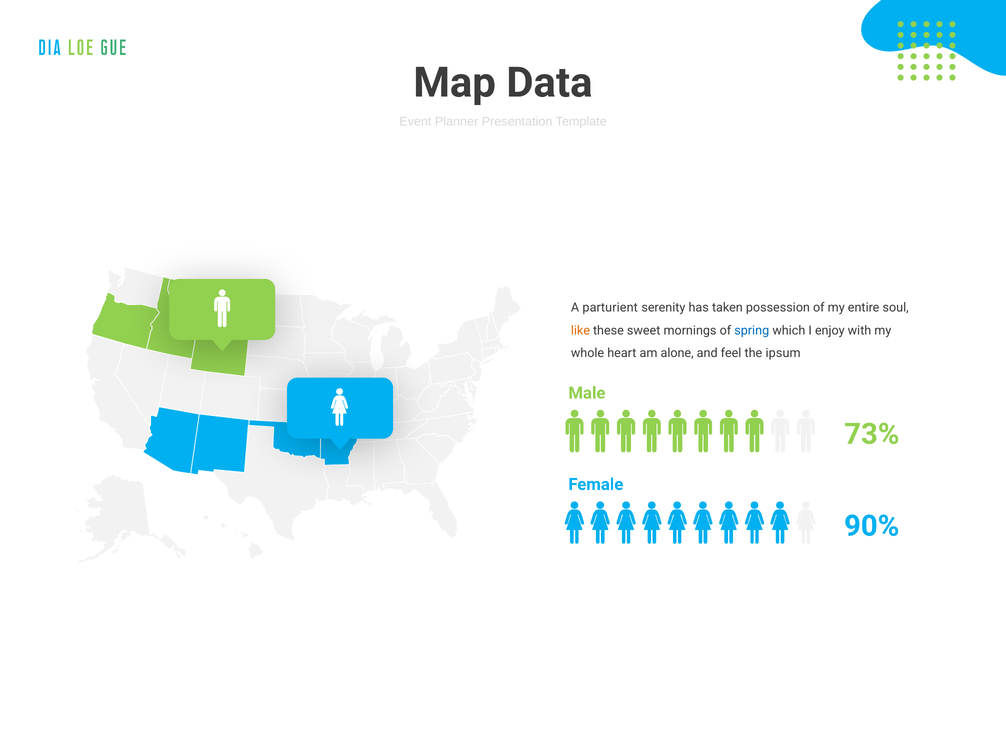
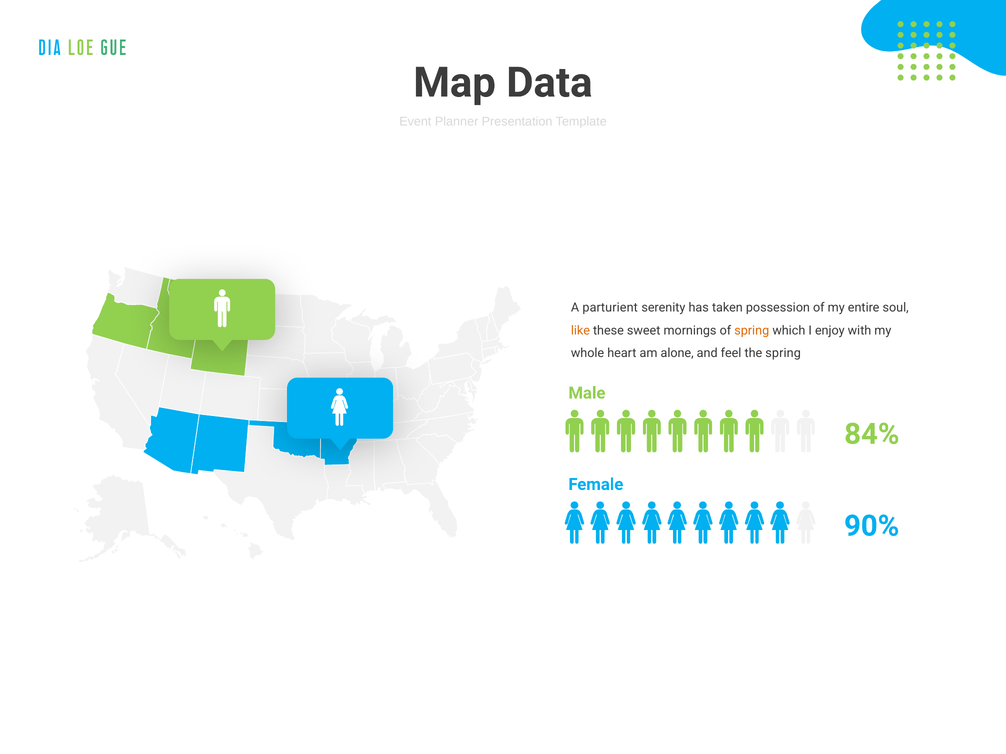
spring colour: blue -> orange (752, 331)
the ipsum: ipsum -> spring (783, 353)
73%: 73% -> 84% (872, 434)
